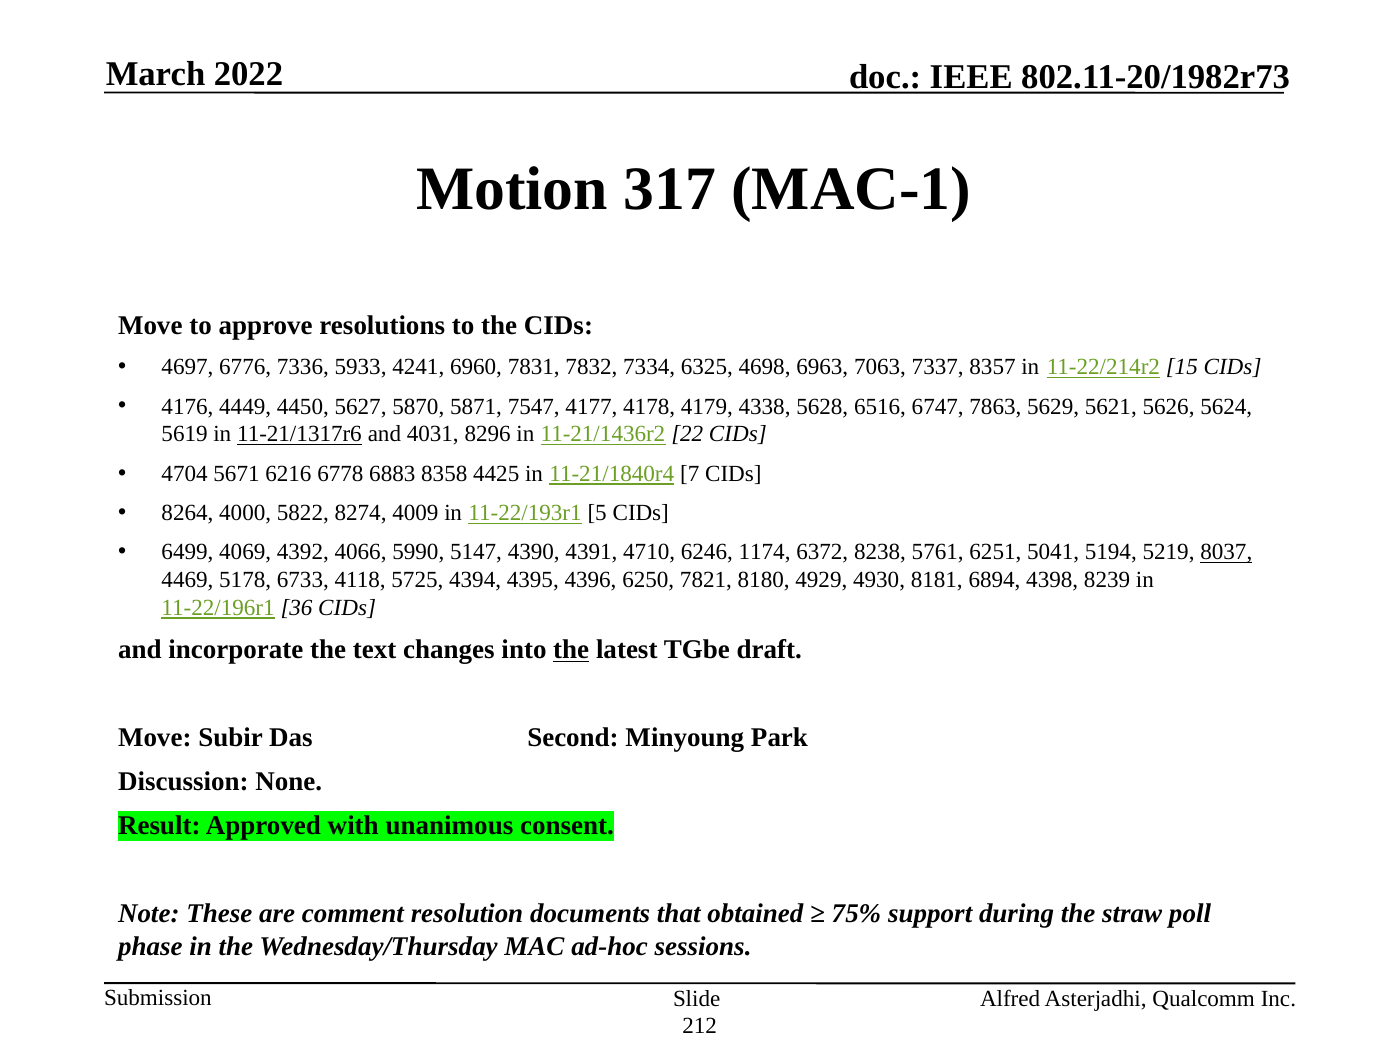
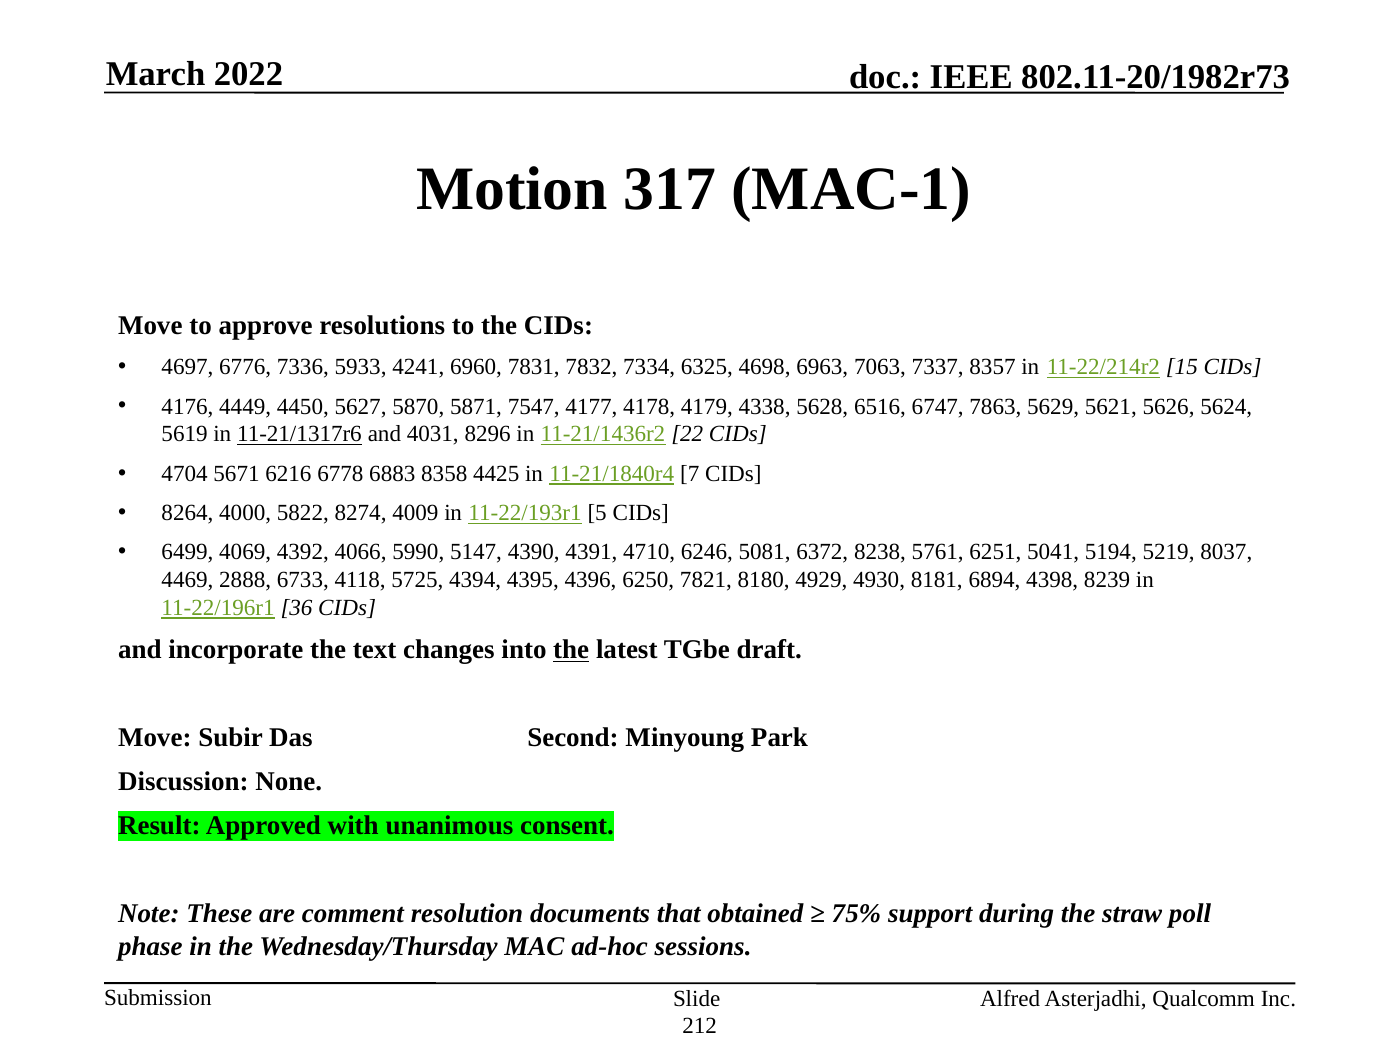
1174: 1174 -> 5081 (765, 552)
8037 underline: present -> none (1226, 552)
5178: 5178 -> 2888 (245, 580)
